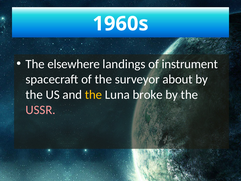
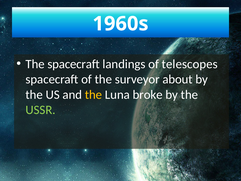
The elsewhere: elsewhere -> spacecraft (74, 64)
instrument: instrument -> telescopes (190, 64)
USSR colour: pink -> light green (41, 110)
